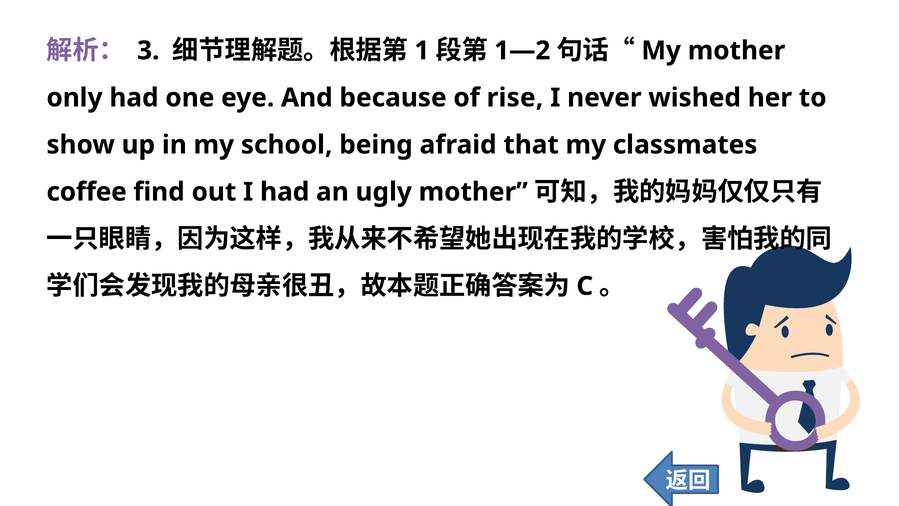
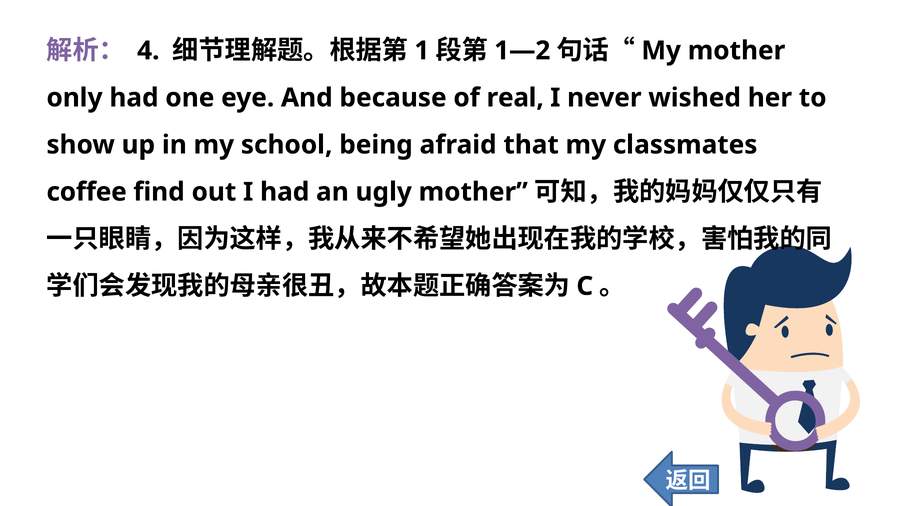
3: 3 -> 4 (148, 51)
rise: rise -> real (515, 98)
